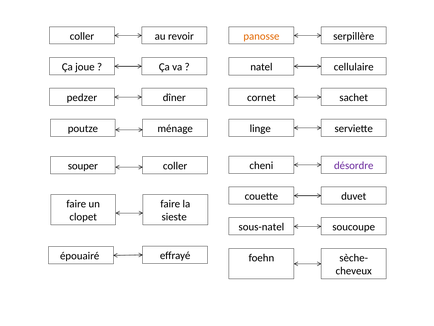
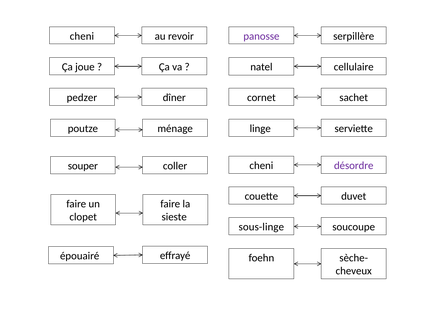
coller: coller -> cheni (82, 36)
panosse colour: orange -> purple (261, 36)
sous-natel: sous-natel -> sous-linge (261, 227)
